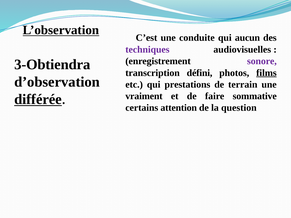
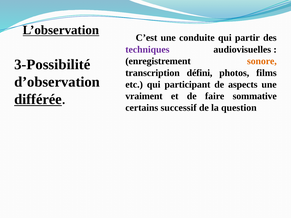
aucun: aucun -> partir (247, 38)
sonore colour: purple -> orange (262, 61)
3-Obtiendra: 3-Obtiendra -> 3-Possibilité (52, 65)
films underline: present -> none (266, 73)
prestations: prestations -> participant (187, 85)
terrain: terrain -> aspects (243, 85)
attention: attention -> successif (179, 108)
